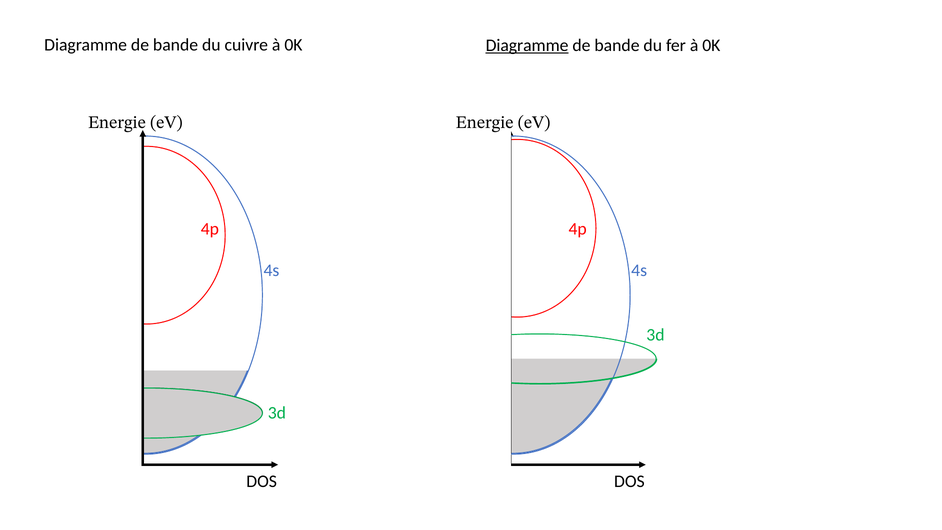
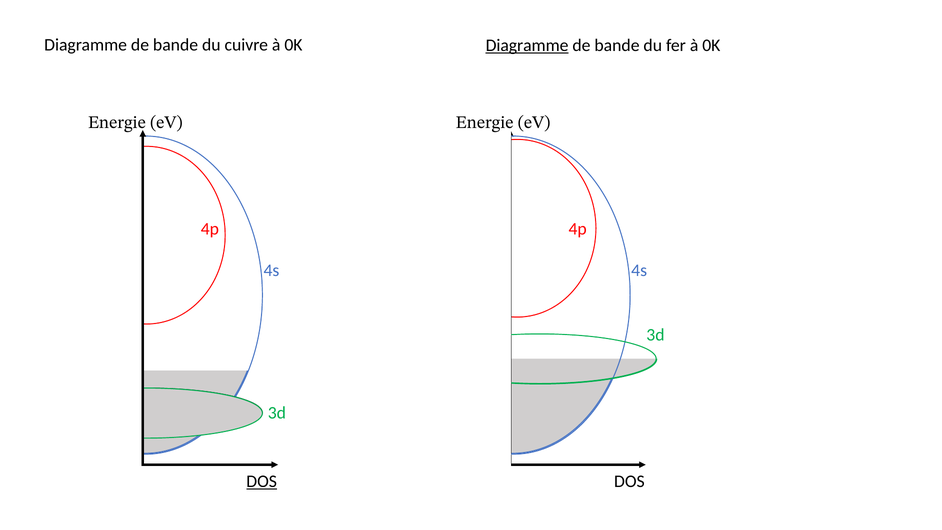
DOS underline: none -> present (262, 481)
